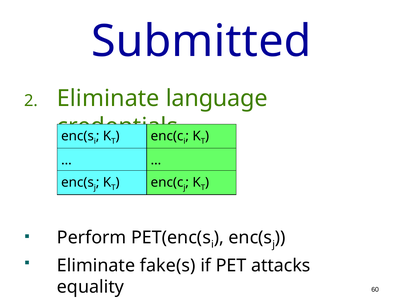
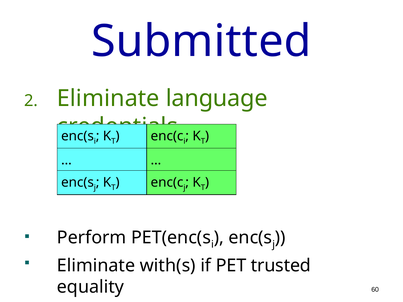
fake(s: fake(s -> with(s (168, 266)
attacks: attacks -> trusted (281, 266)
